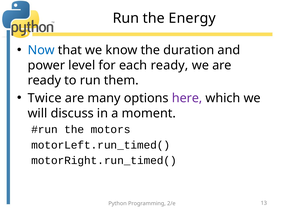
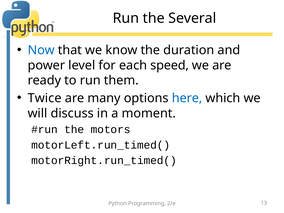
Energy: Energy -> Several (192, 18)
each ready: ready -> speed (170, 65)
here colour: purple -> blue (187, 98)
